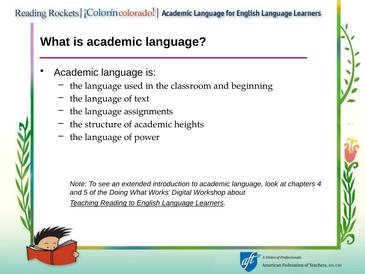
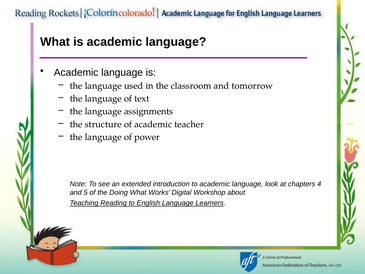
beginning: beginning -> tomorrow (252, 86)
heights: heights -> teacher (189, 124)
